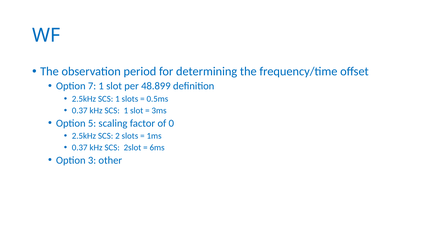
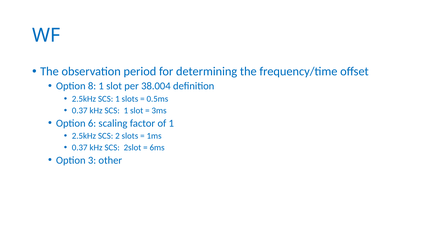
7: 7 -> 8 (92, 86)
48.899: 48.899 -> 38.004 (156, 86)
5: 5 -> 6 (92, 123)
of 0: 0 -> 1 (171, 123)
